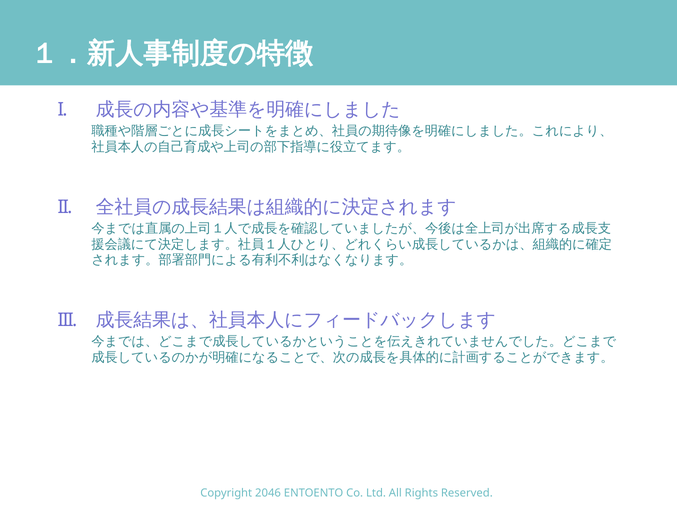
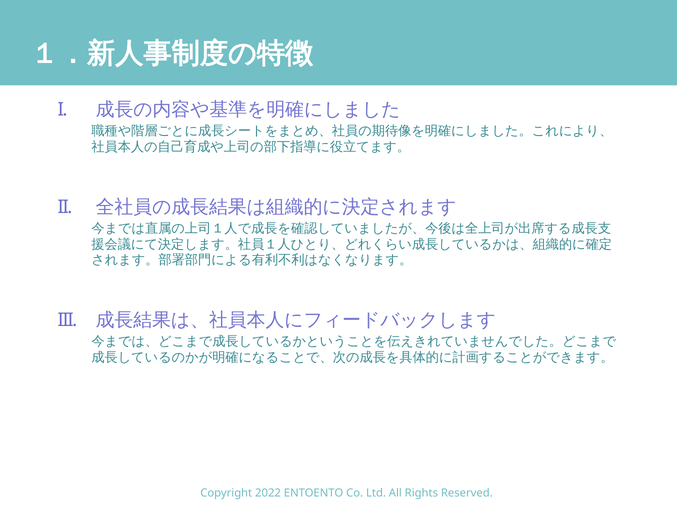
2046: 2046 -> 2022 (268, 494)
